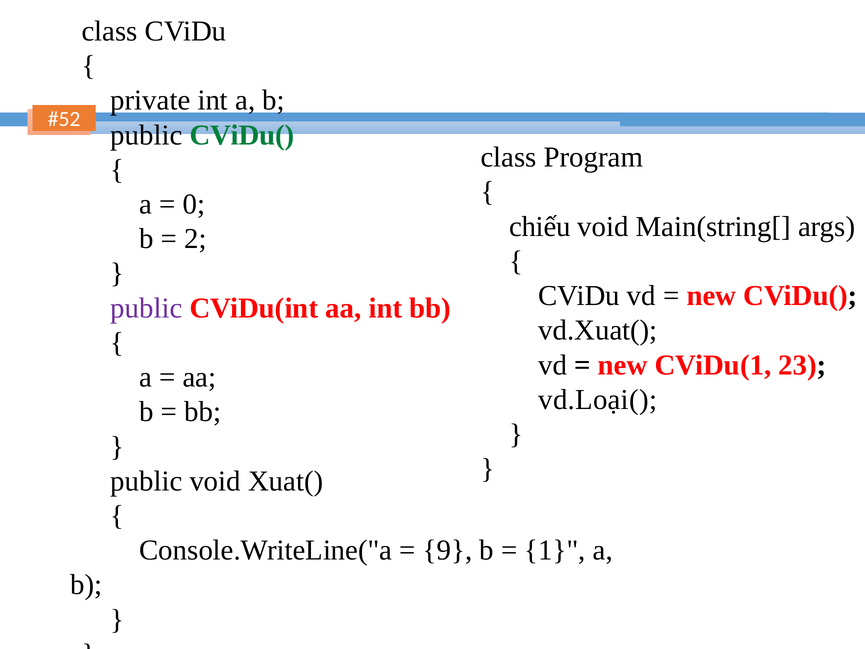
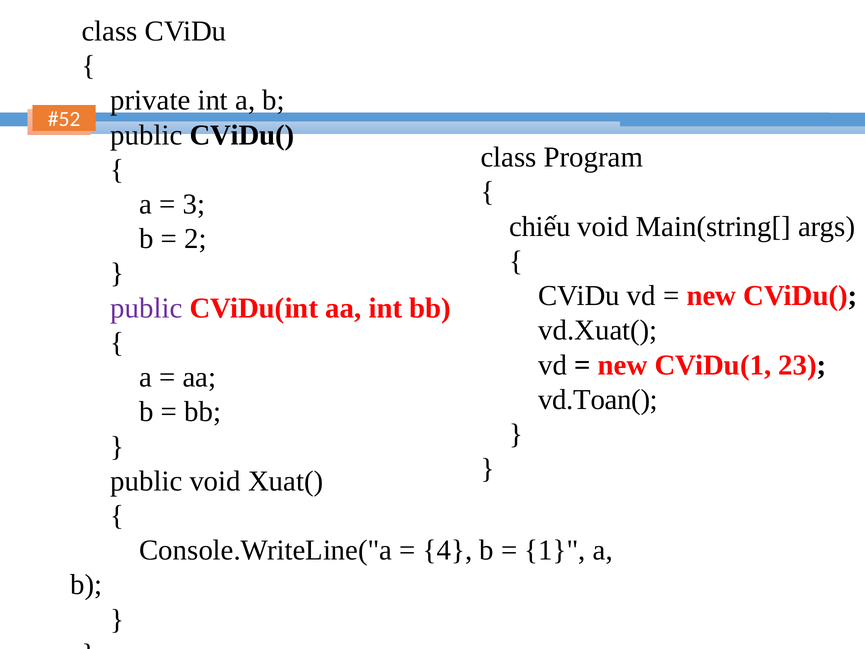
CViDu( colour: green -> black (242, 135)
0: 0 -> 3 (194, 204)
vd.Loại(: vd.Loại( -> vd.Toan( (598, 399)
9: 9 -> 4 (448, 550)
